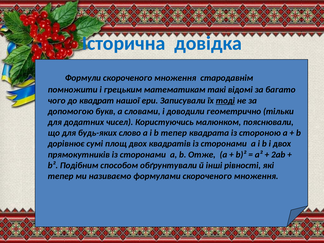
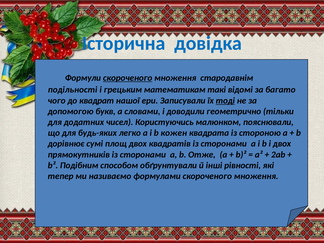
скороченого underline: none -> present (128, 78)
помножити: помножити -> подільності (73, 90)
слово: слово -> легко (130, 133)
b тепер: тепер -> кожен (174, 133)
